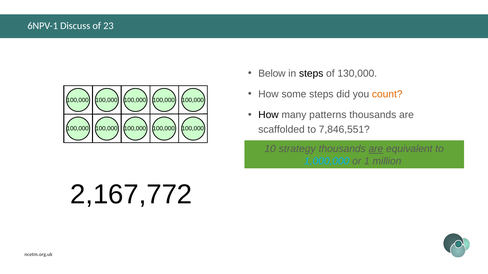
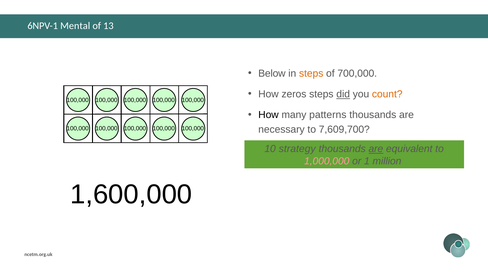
Discuss: Discuss -> Mental (75, 26)
23: 23 -> 13 (108, 26)
steps colour: black -> orange (311, 74)
130,000: 130,000 -> 700,000 (357, 74)
some: some -> zeros (294, 94)
did underline: none -> present (343, 94)
scaffolded: scaffolded -> necessary (281, 130)
7,846,551: 7,846,551 -> 7,609,700 (344, 130)
1,000,000 colour: light blue -> pink (327, 161)
2,167,772: 2,167,772 -> 1,600,000 (131, 195)
